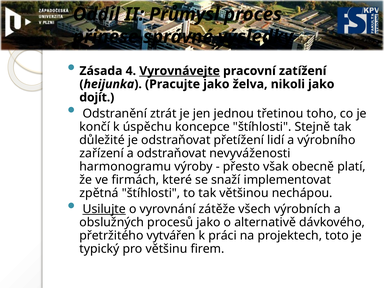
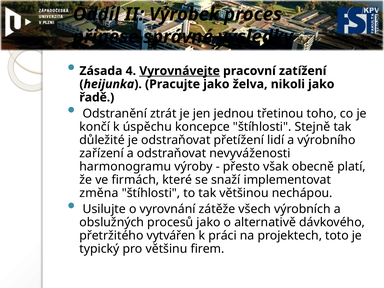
Průmysl: Průmysl -> Výrobek (184, 14)
dojít: dojít -> řadě (97, 97)
zpětná: zpětná -> změna (99, 193)
Usilujte underline: present -> none (104, 209)
